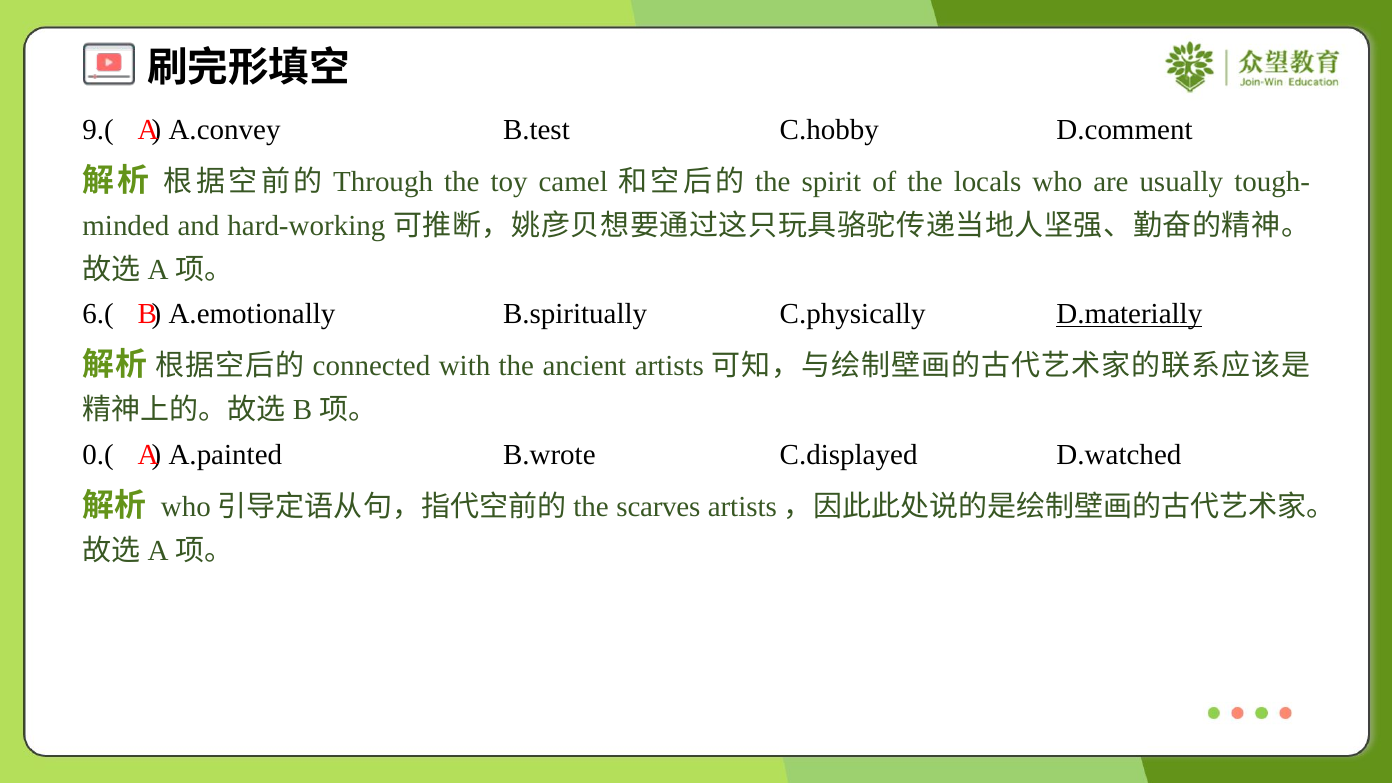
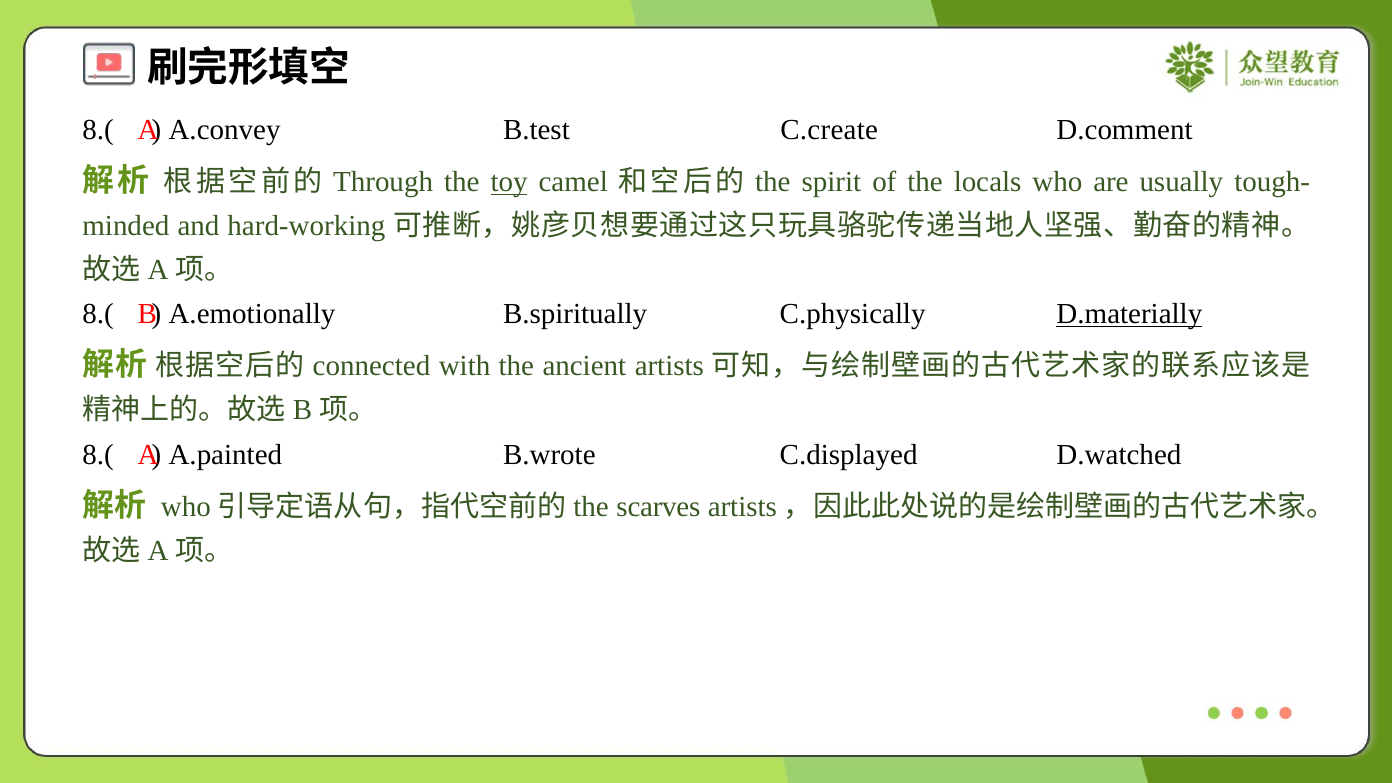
9.(: 9.( -> 8.( (98, 130)
C.hobby: C.hobby -> C.create (829, 130)
toy underline: none -> present (509, 182)
6.(: 6.( -> 8.( (98, 314)
0.(: 0.( -> 8.( (98, 455)
